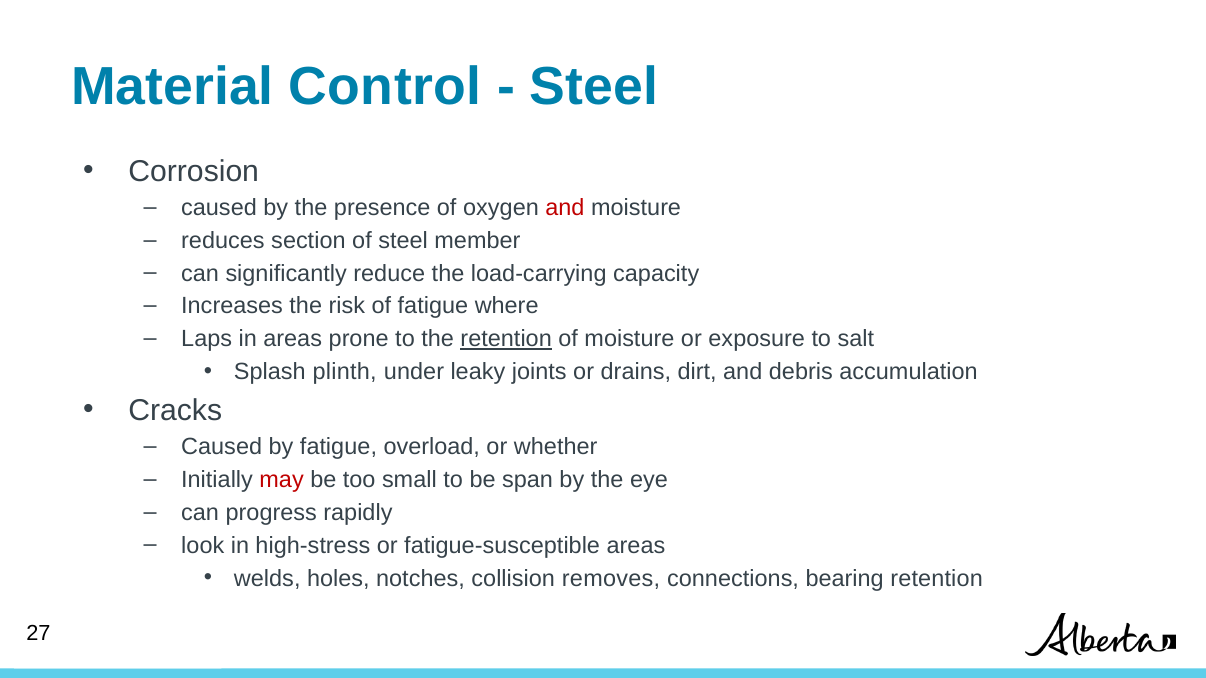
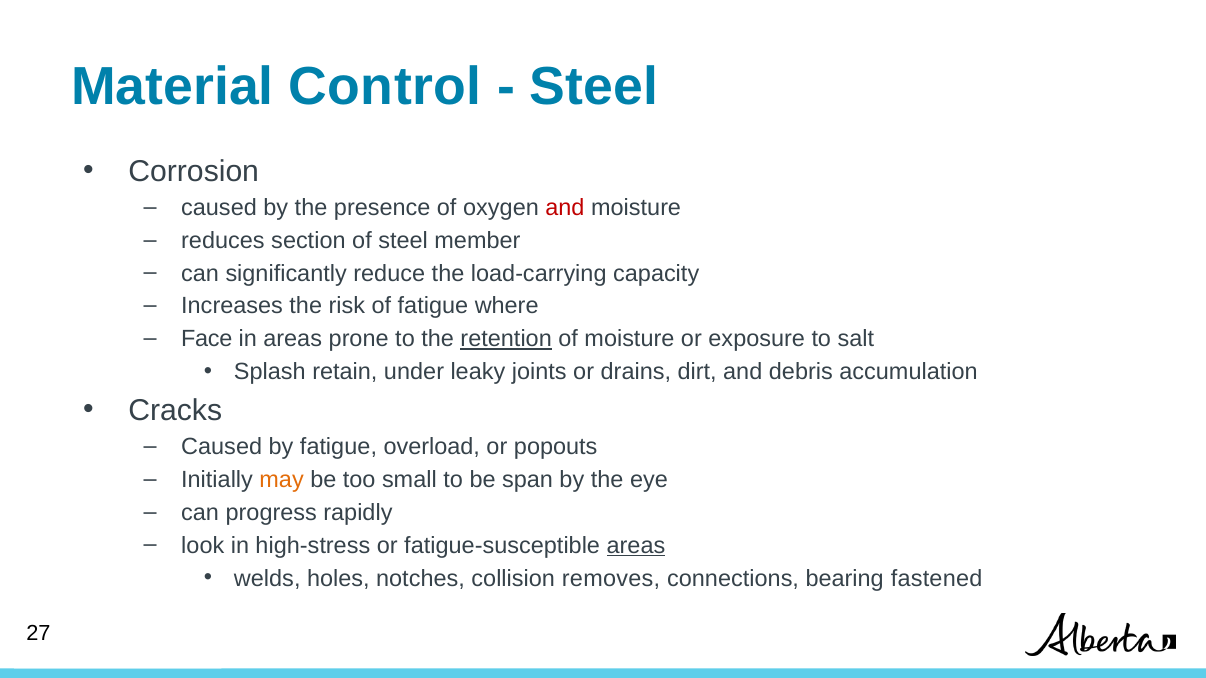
Laps: Laps -> Face (207, 339)
plinth: plinth -> retain (345, 372)
whether: whether -> popouts (556, 447)
may colour: red -> orange (282, 480)
areas underline: none -> present (636, 546)
bearing retention: retention -> fastened (937, 579)
